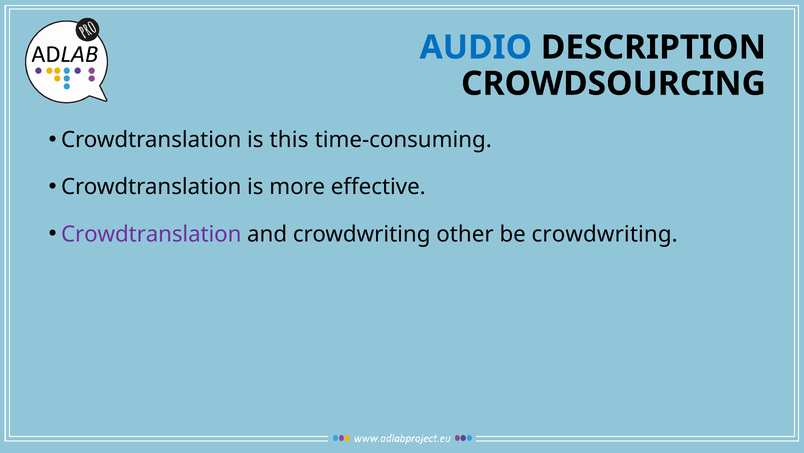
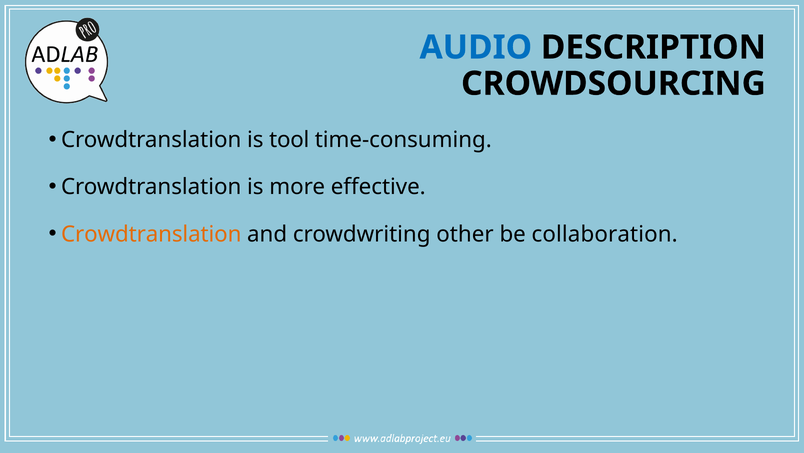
this: this -> tool (289, 140)
Crowdtranslation colour: purple -> orange (151, 234)
be crowdwriting: crowdwriting -> collaboration (605, 234)
